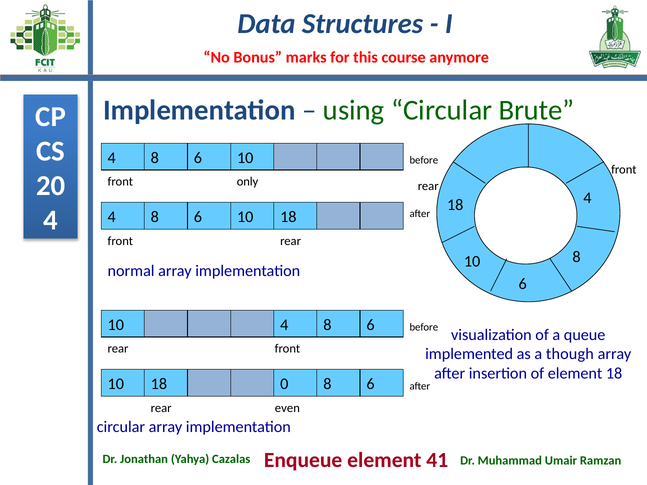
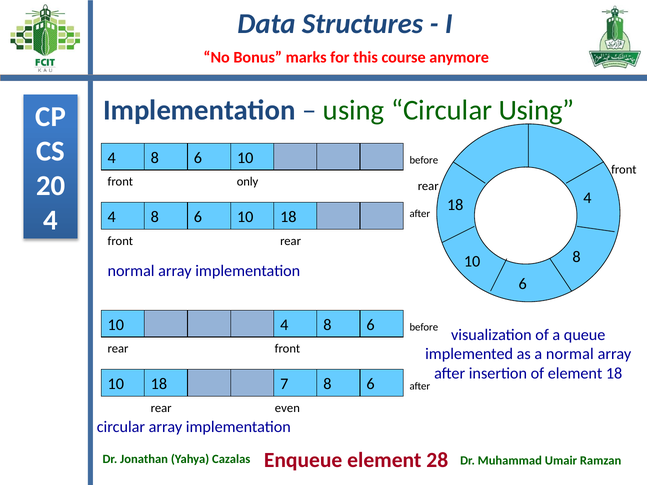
Circular Brute: Brute -> Using (537, 111)
a though: though -> normal (570, 354)
0: 0 -> 7 (284, 384)
41: 41 -> 28 (437, 460)
